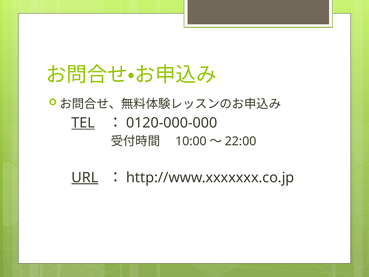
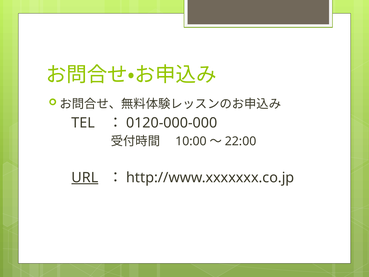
TEL underline: present -> none (83, 123)
